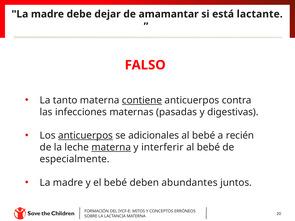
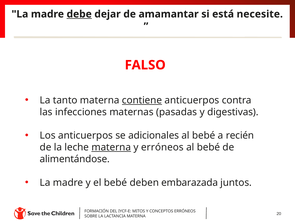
debe underline: none -> present (79, 14)
lactante: lactante -> necesite (260, 14)
anticuerpos underline: present -> none (86, 136)
y interferir: interferir -> erróneos (162, 147)
especialmente: especialmente -> alimentándose (75, 159)
abundantes: abundantes -> embarazada (190, 183)
